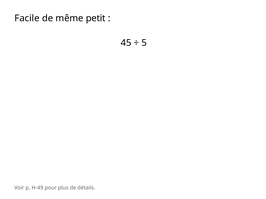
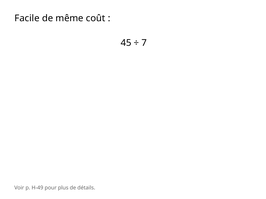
petit: petit -> coût (96, 18)
5: 5 -> 7 (144, 43)
